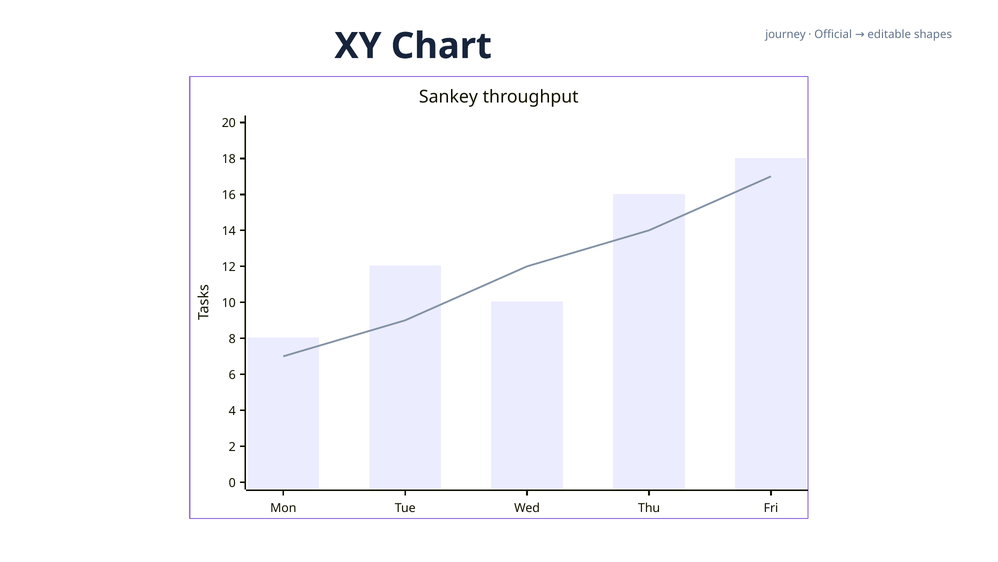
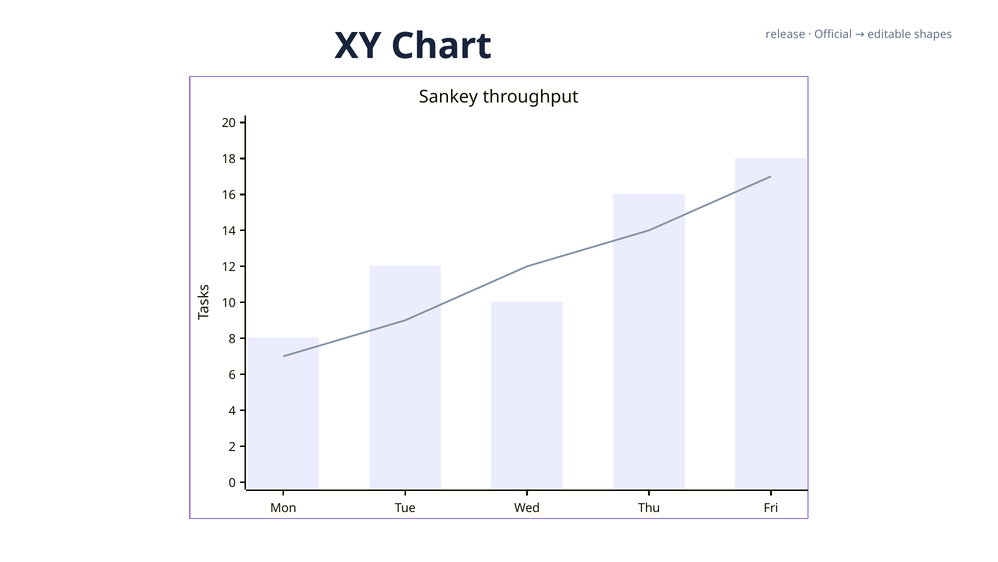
journey: journey -> release (785, 35)
